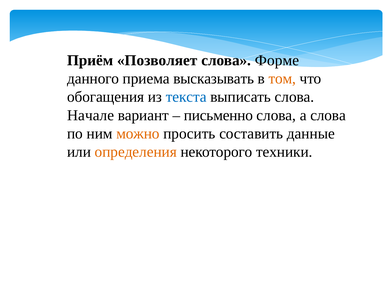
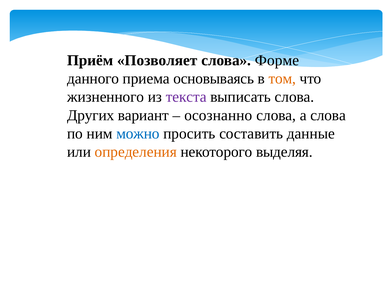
высказывать: высказывать -> основываясь (214, 79)
обогащения: обогащения -> жизненного (106, 97)
текста colour: blue -> purple (186, 97)
Начале: Начале -> Других (91, 115)
письменно: письменно -> осознанно (218, 115)
можно colour: orange -> blue (138, 134)
техники: техники -> выделяя (284, 152)
